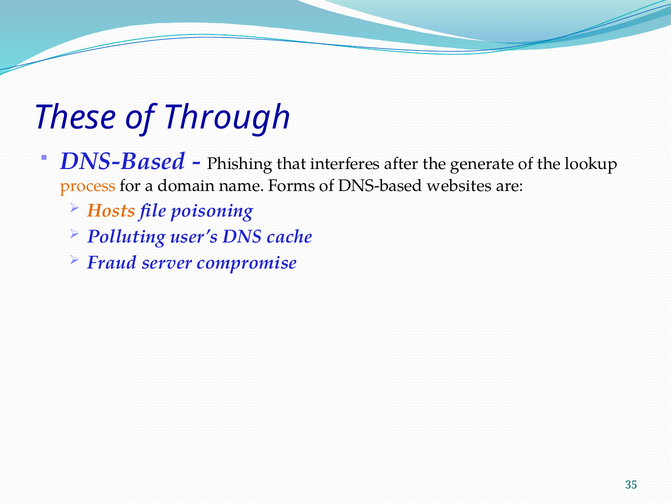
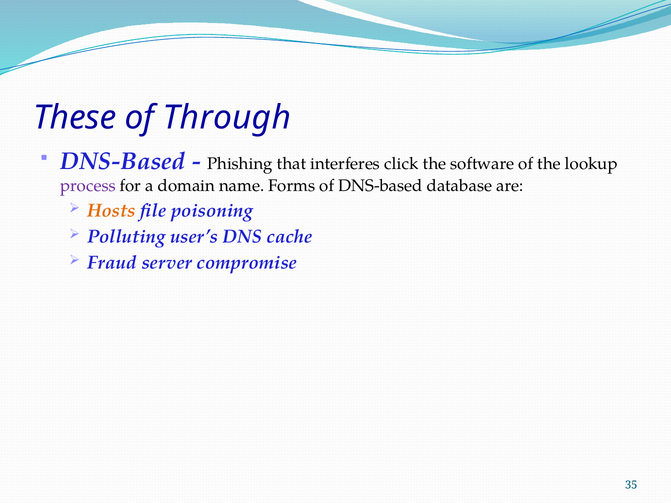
after: after -> click (401, 164)
generate: generate -> software (482, 164)
process colour: orange -> purple (88, 186)
websites: websites -> database (459, 186)
